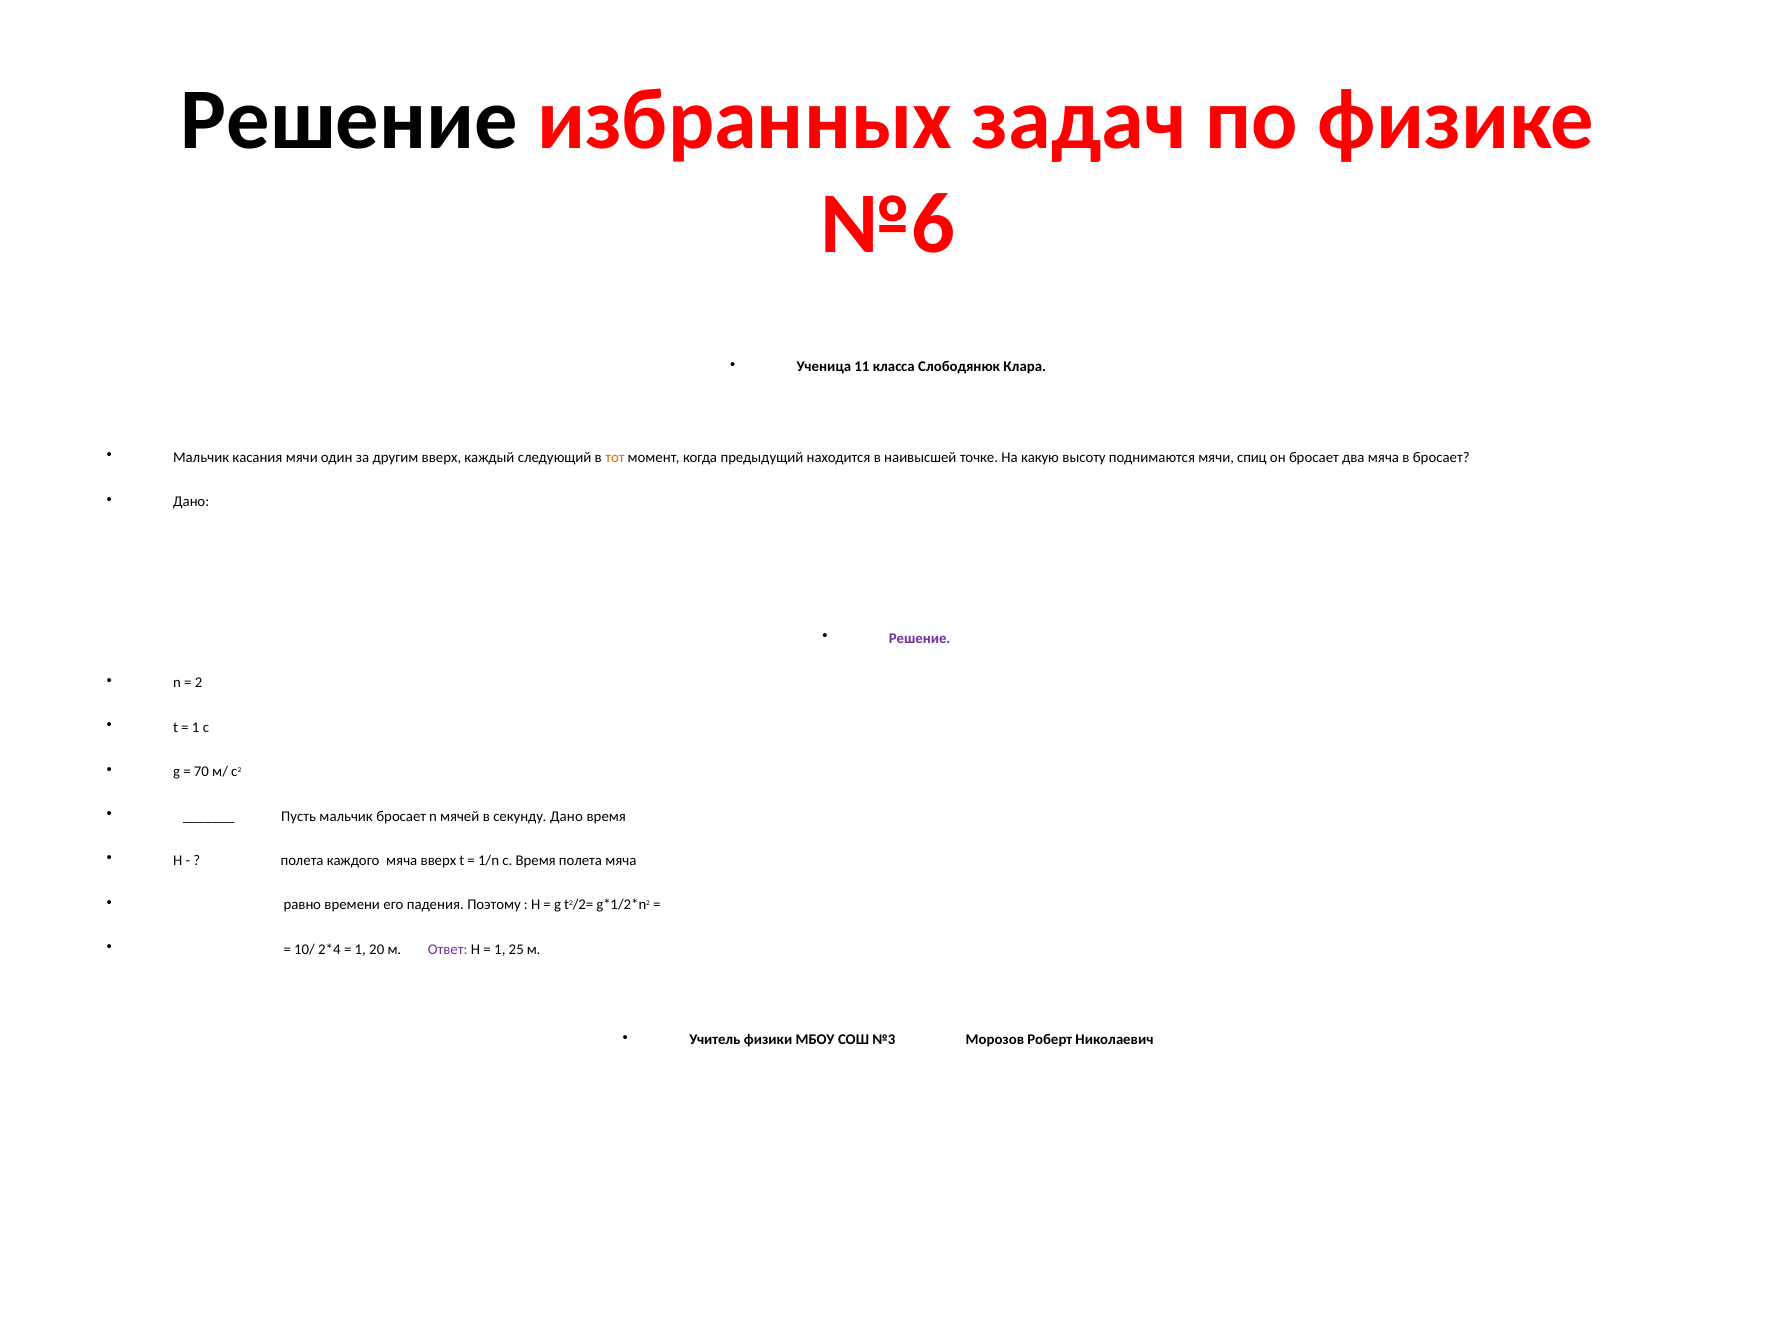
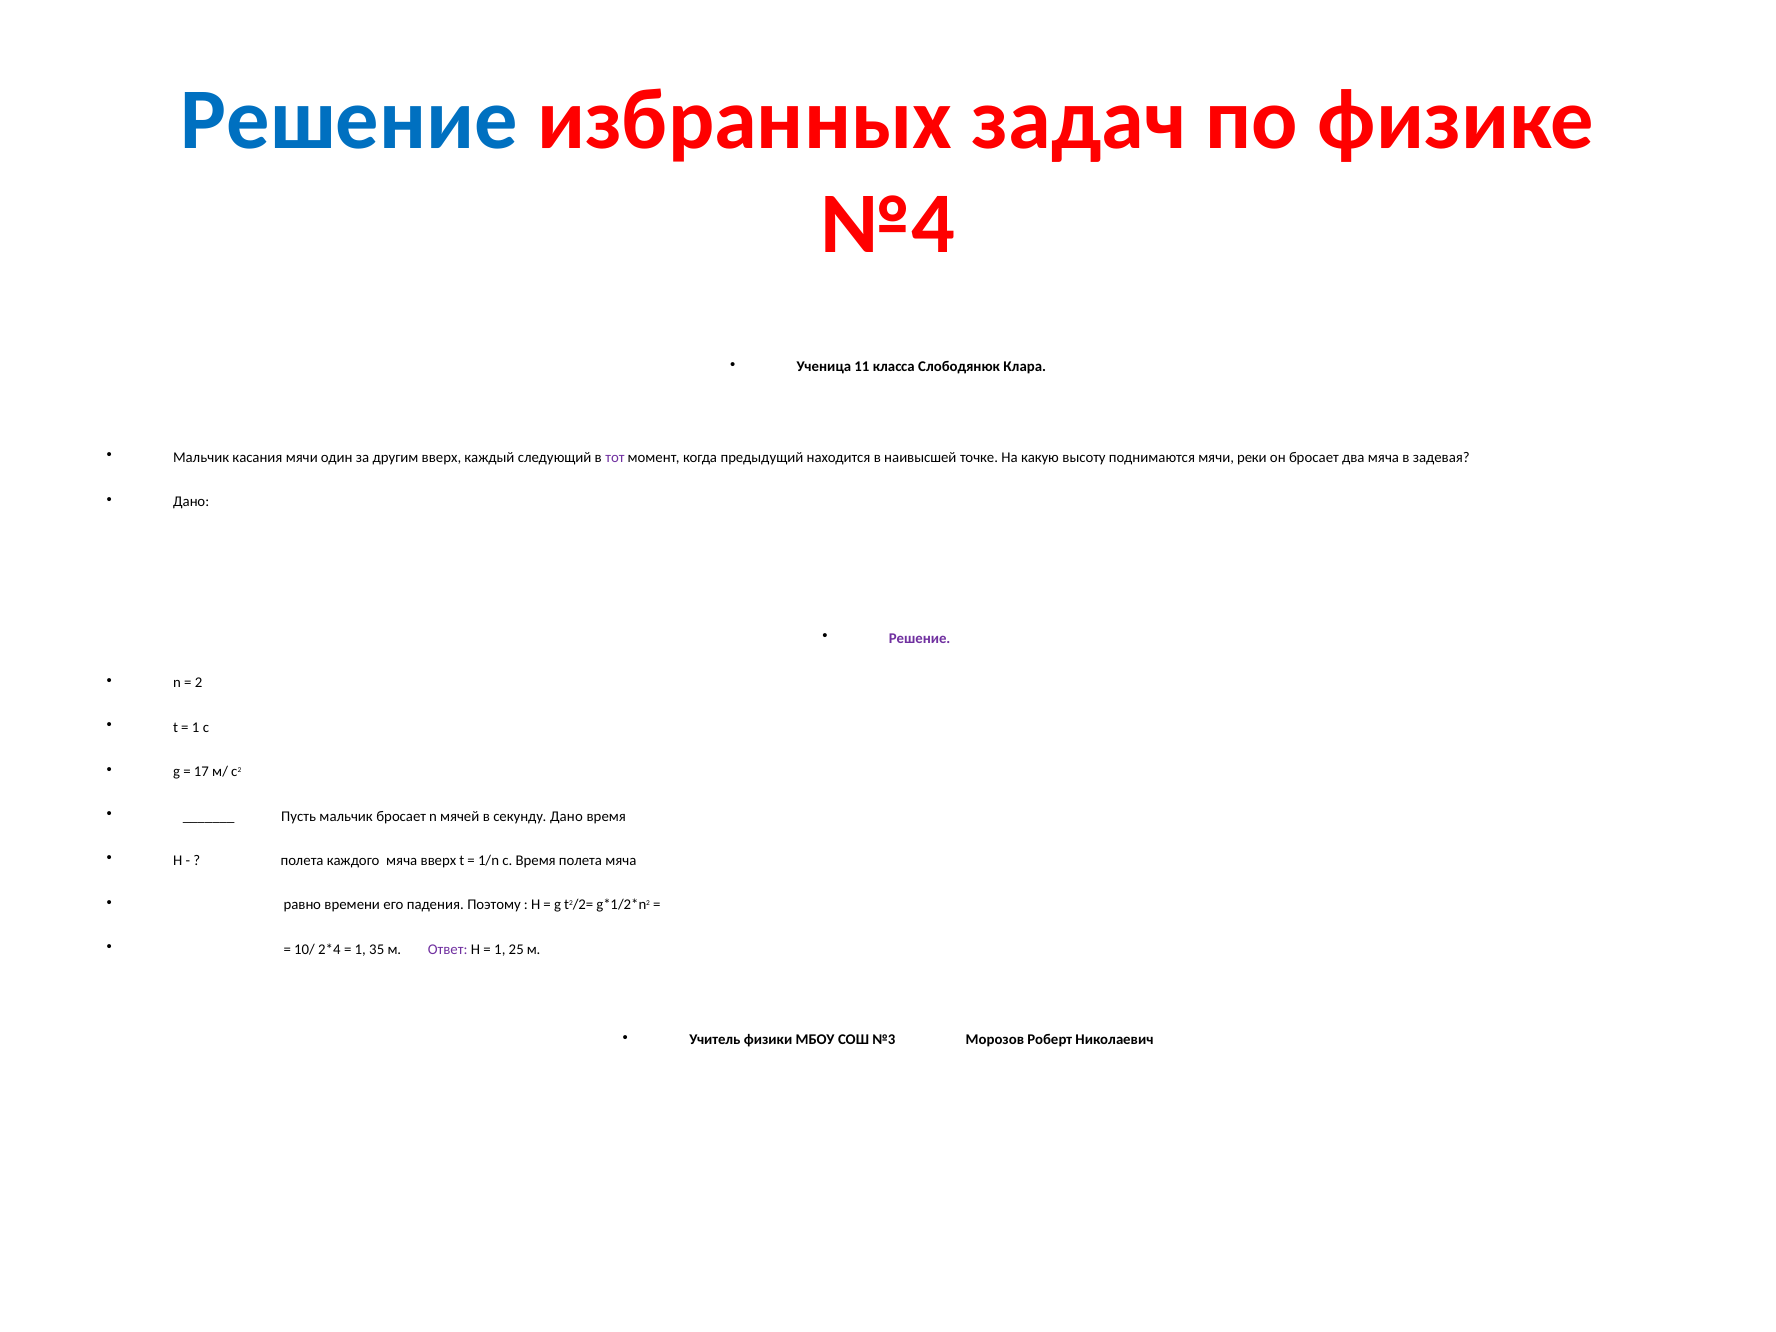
Решение colour: black -> blue (349, 120)
№6: №6 -> №4 (888, 224)
тот colour: orange -> purple (615, 457)
спиц: спиц -> реки (1252, 457)
в бросает: бросает -> задевая (1441, 457)
70: 70 -> 17 (201, 772)
20: 20 -> 35 (377, 949)
